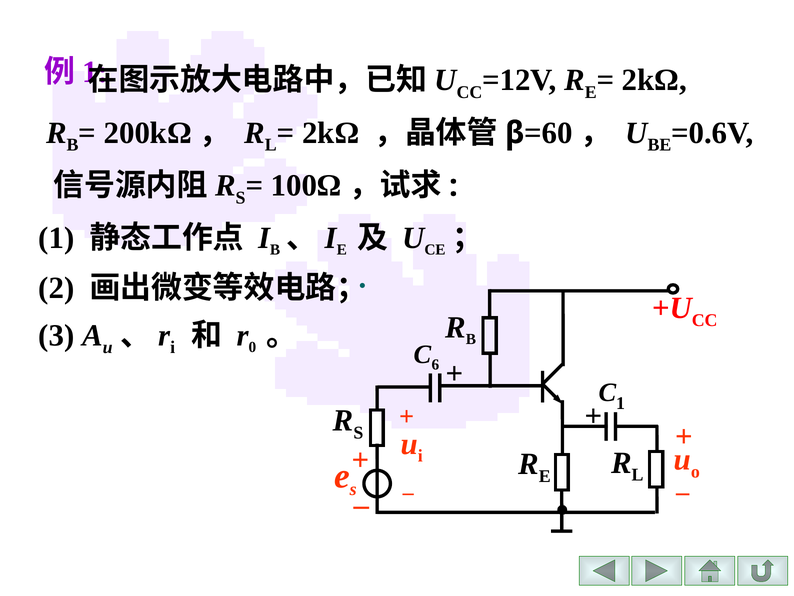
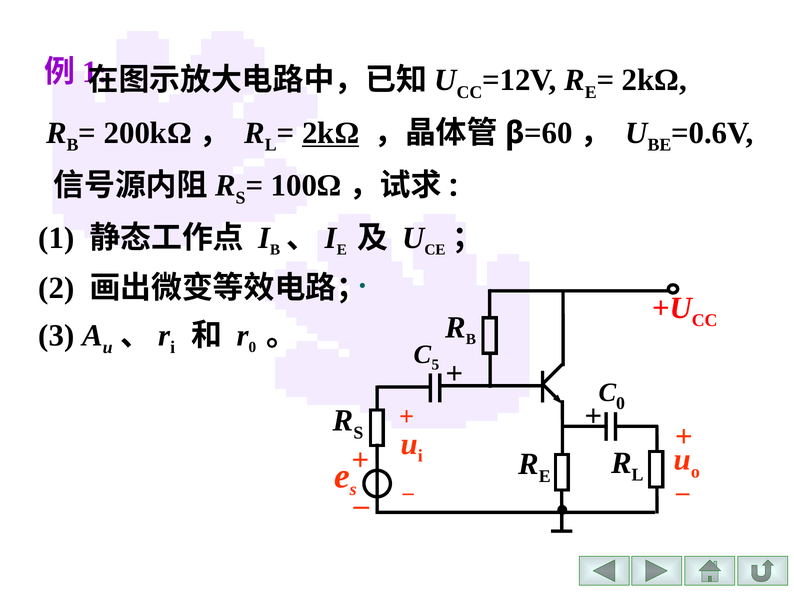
2kΩ underline: none -> present (331, 133)
6: 6 -> 5 (435, 365)
1: 1 -> 0 (621, 403)
